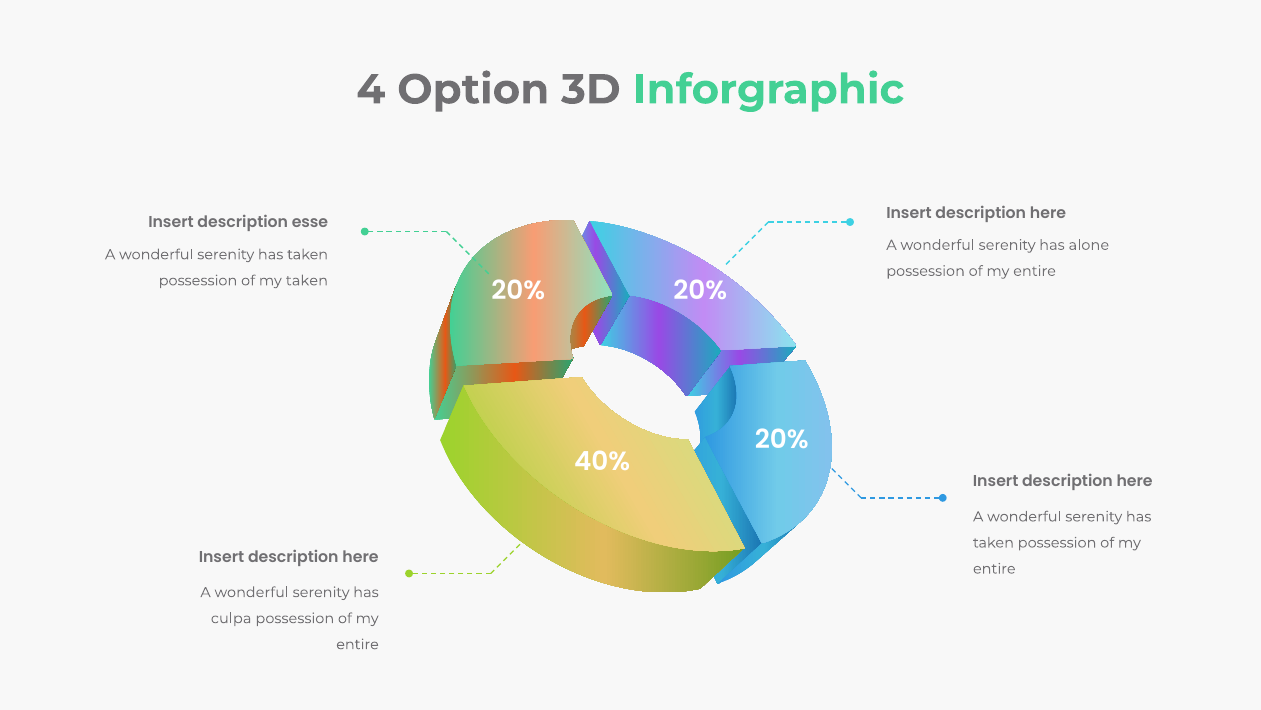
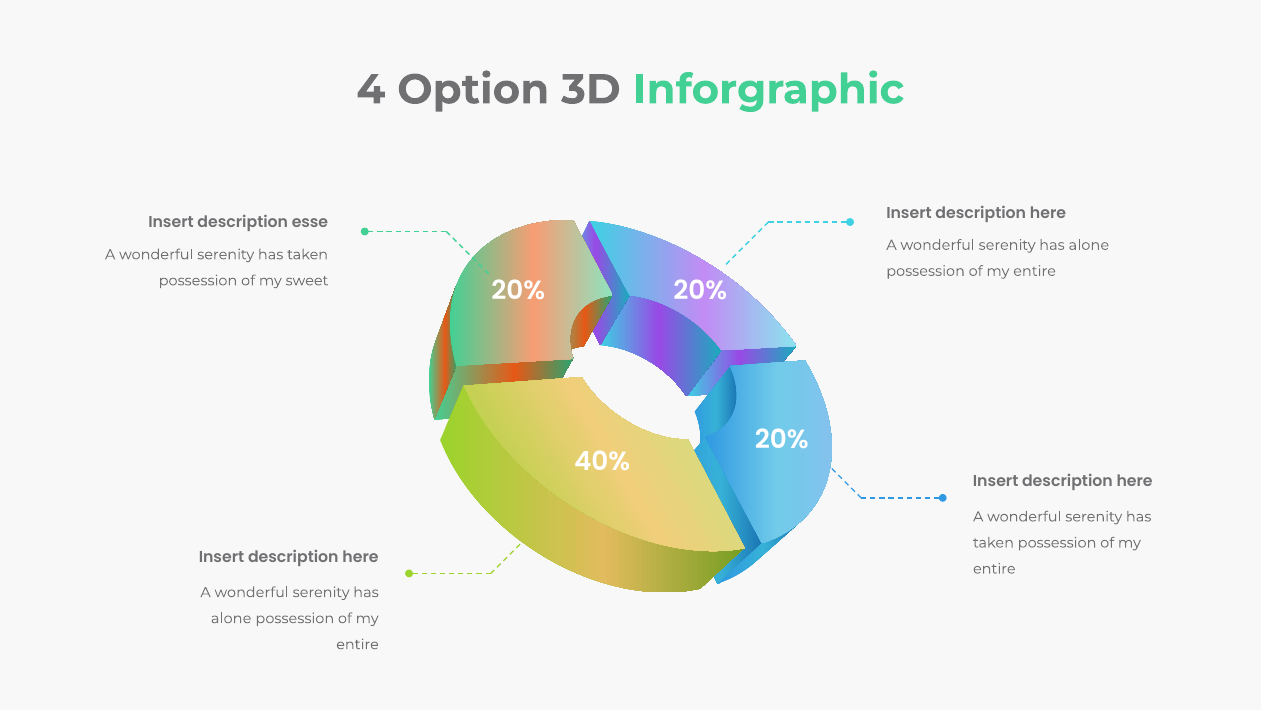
my taken: taken -> sweet (307, 280)
culpa: culpa -> alone (231, 618)
